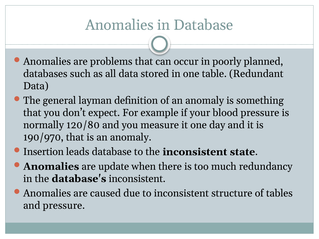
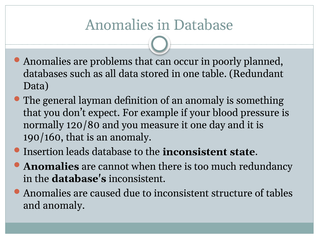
190/970: 190/970 -> 190/160 (43, 137)
update: update -> cannot (114, 167)
and pressure: pressure -> anomaly (64, 206)
